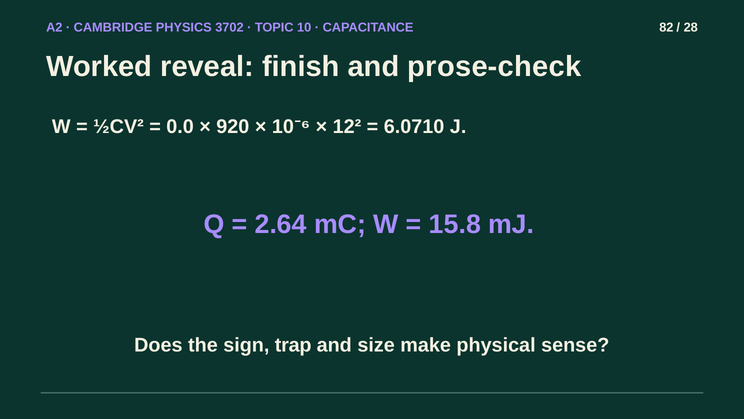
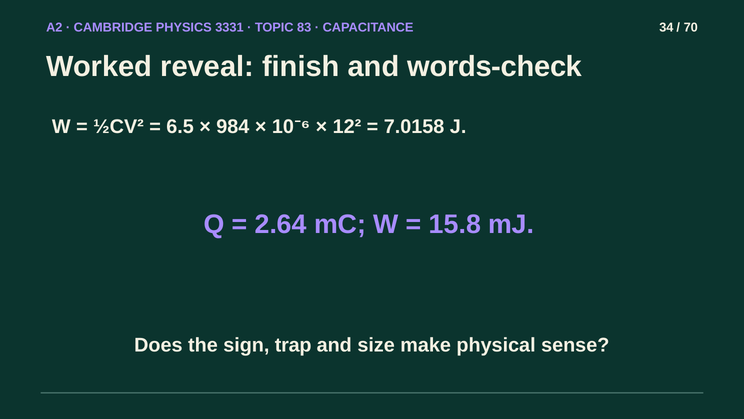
3702: 3702 -> 3331 (229, 28)
TOPIC 10: 10 -> 83 (304, 28)
82: 82 -> 34 (666, 28)
28: 28 -> 70 (691, 28)
prose-check: prose-check -> words-check (495, 66)
0.0: 0.0 -> 6.5 (180, 126)
920: 920 -> 984 (233, 126)
6.0710: 6.0710 -> 7.0158 (414, 126)
